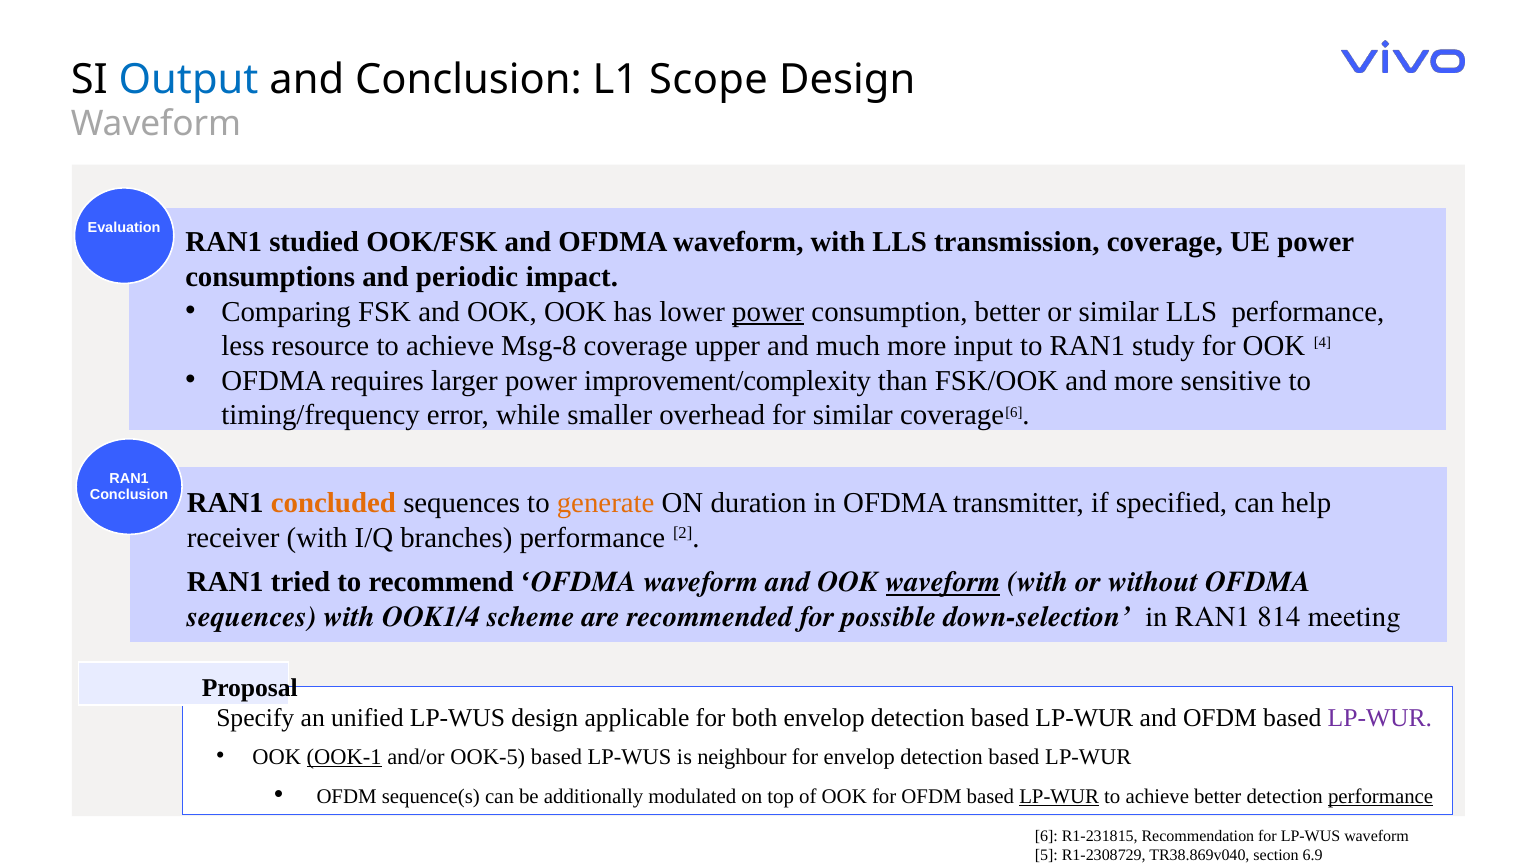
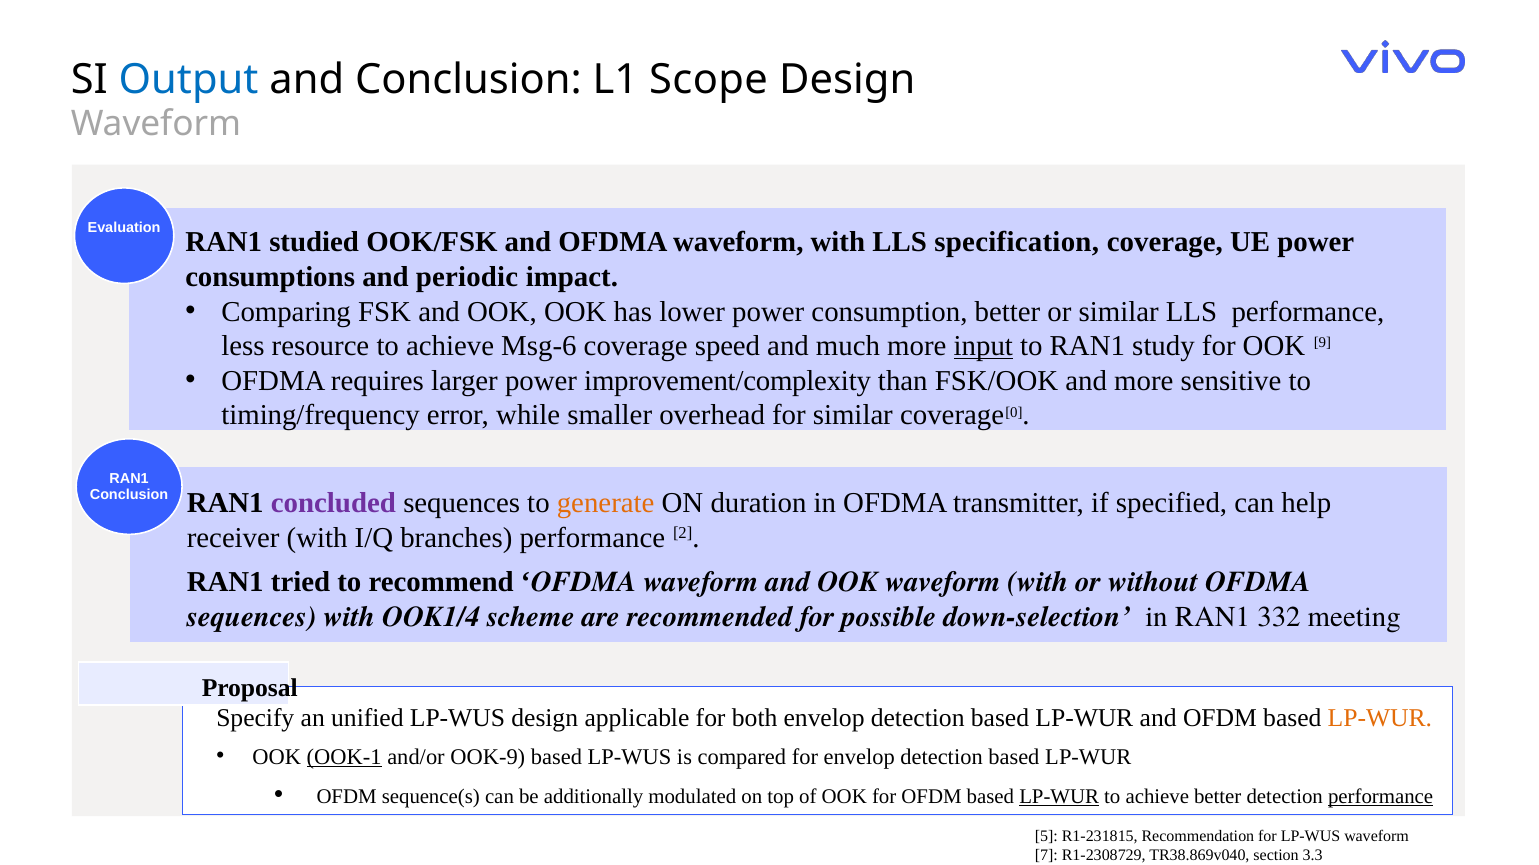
transmission: transmission -> specification (1017, 243)
power underline: present -> none (768, 312)
Msg-8: Msg-8 -> Msg-6 (539, 346)
upper: upper -> speed (727, 346)
input underline: none -> present (983, 346)
4: 4 -> 9 (1322, 343)
coverage 6: 6 -> 0 (1014, 413)
concluded colour: orange -> purple (333, 504)
waveform underline: present -> none (943, 583)
814: 814 -> 332 (1279, 617)
LP-WUR colour: purple -> orange (1380, 719)
OOK-5: OOK-5 -> OOK-9 (488, 757)
neighbour: neighbour -> compared (742, 757)
6: 6 -> 5 (1046, 837)
5: 5 -> 7 (1046, 856)
6.9: 6.9 -> 3.3 (1313, 856)
